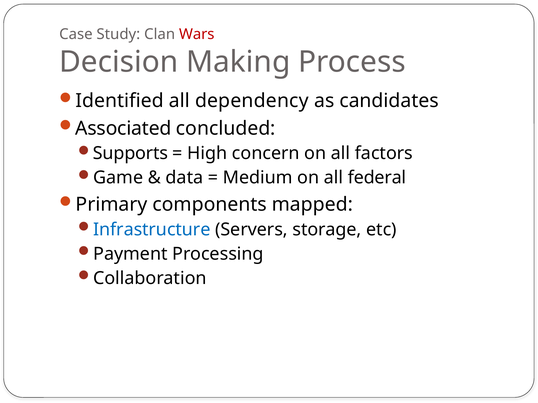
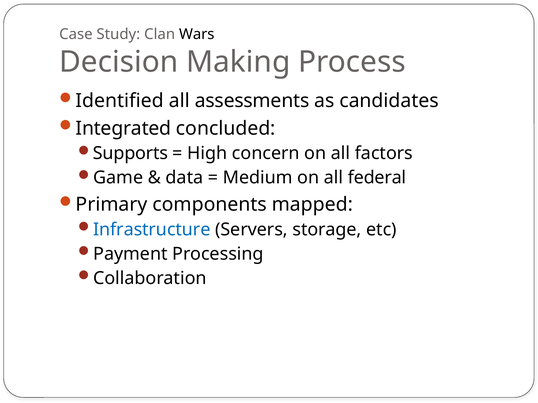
Wars colour: red -> black (197, 34)
dependency: dependency -> assessments (252, 101)
Associated: Associated -> Integrated (123, 128)
